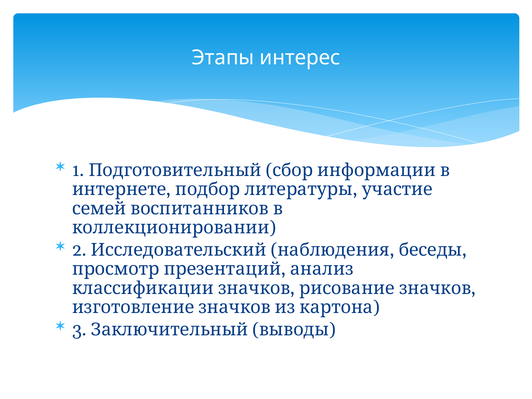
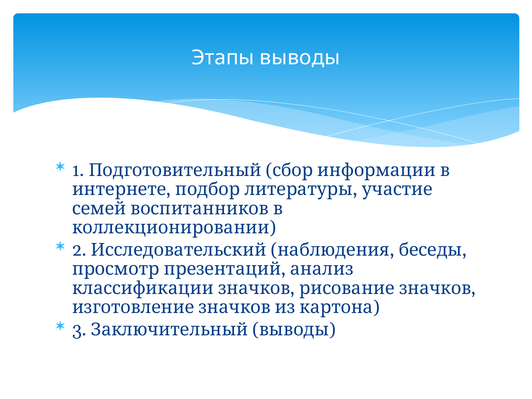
Этапы интерес: интерес -> выводы (300, 58)
